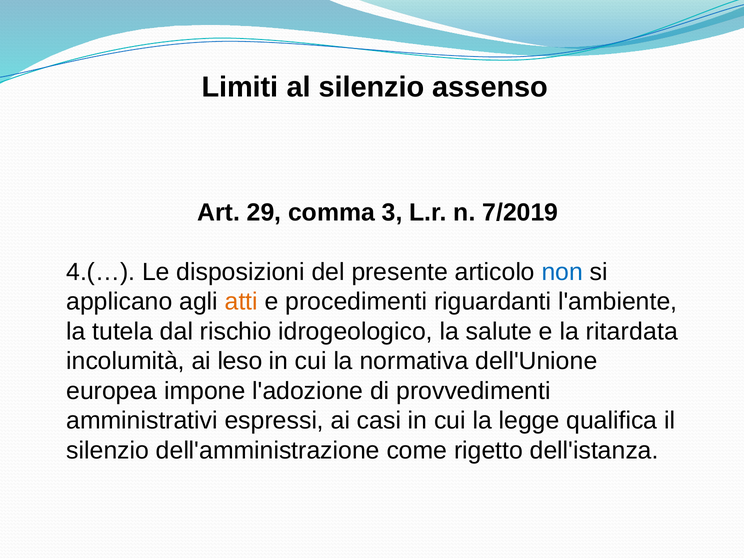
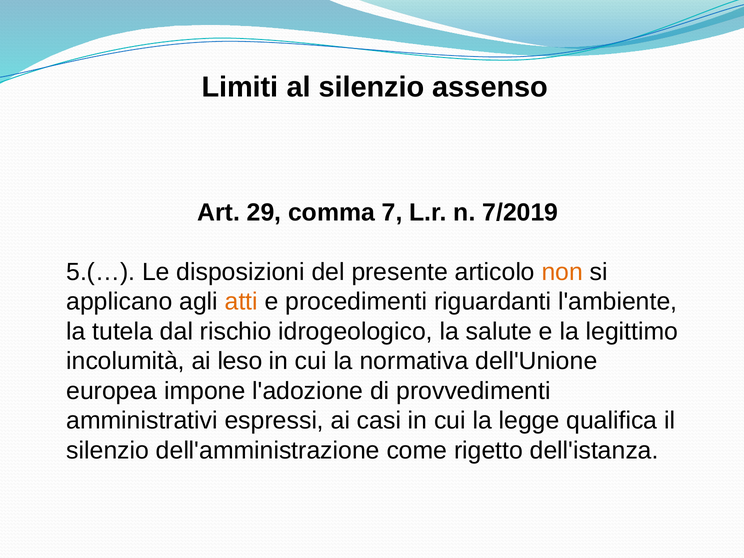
3: 3 -> 7 (392, 212)
4.(…: 4.(… -> 5.(… (101, 272)
non colour: blue -> orange (562, 272)
ritardata: ritardata -> legittimo (632, 331)
